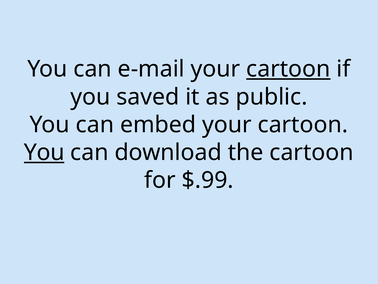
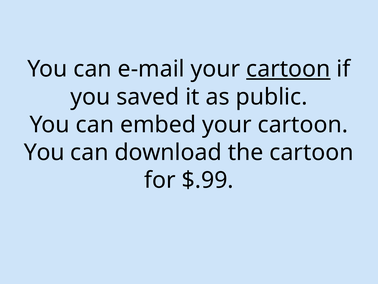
You underline: present -> none (44, 152)
